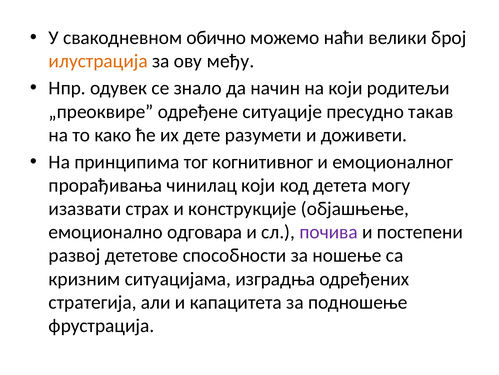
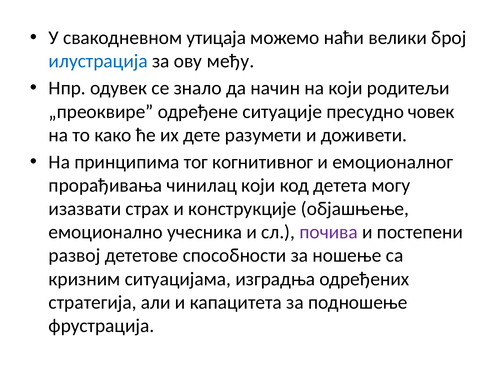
обично: обично -> утицаја (216, 38)
илустрација colour: orange -> blue (98, 61)
такав: такав -> човек (431, 111)
одговара: одговара -> учесника (205, 232)
